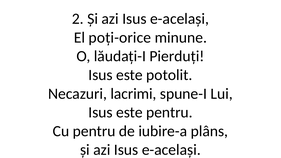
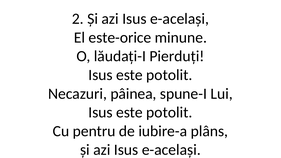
poți-orice: poți-orice -> este-orice (120, 38)
lacrimi: lacrimi -> pâinea (133, 94)
pentru: pentru -> potolit (169, 112)
